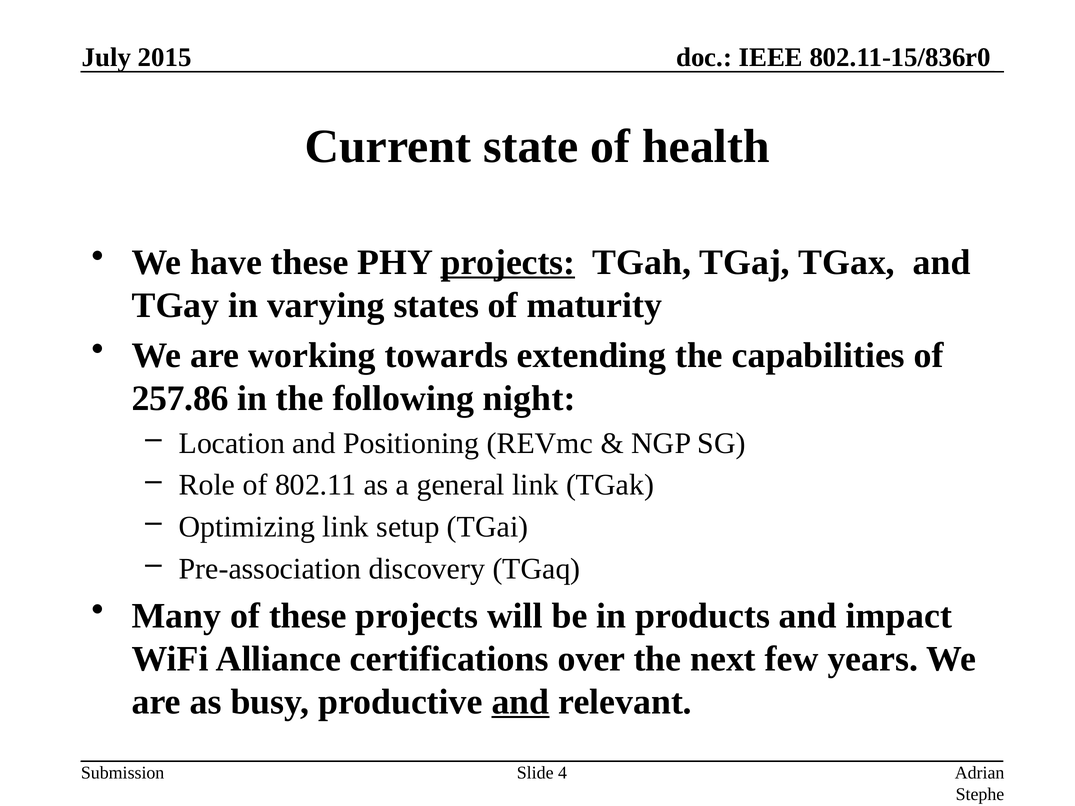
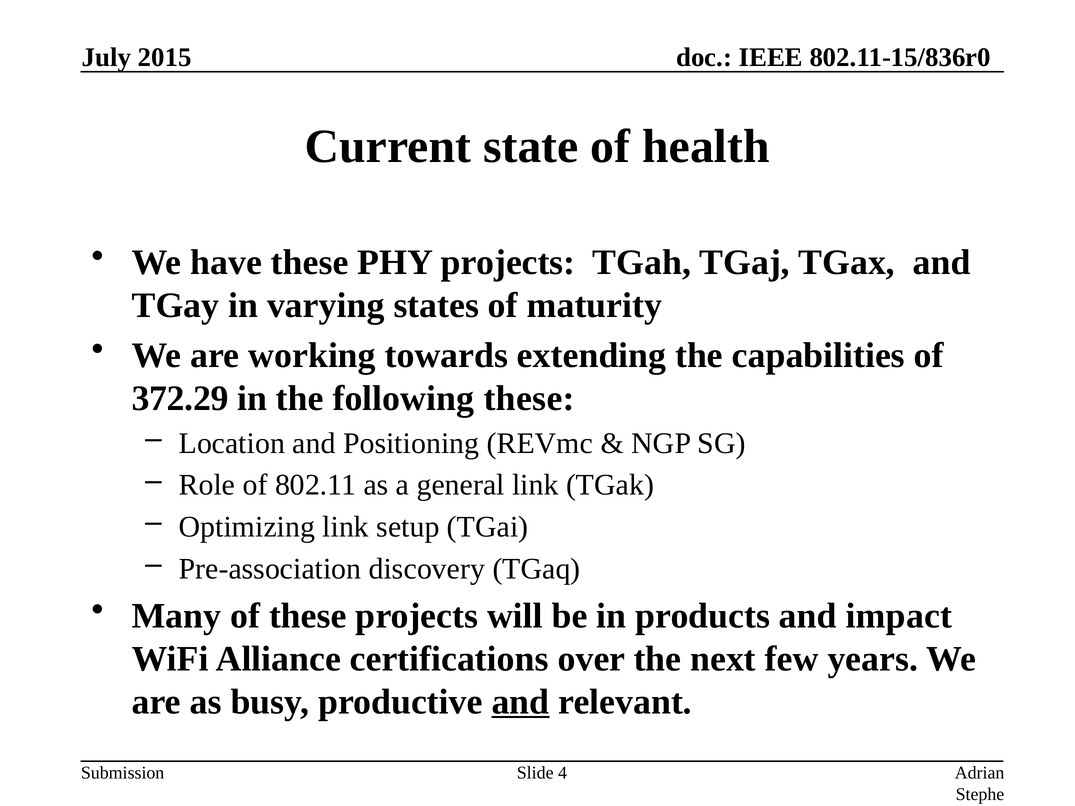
projects underline: present -> none (508, 262)
257.86: 257.86 -> 372.29 (180, 398)
following night: night -> these (529, 398)
